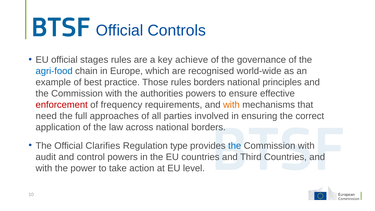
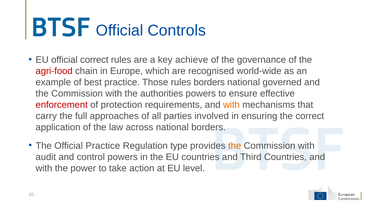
official stages: stages -> correct (94, 60)
agri-food colour: blue -> red (54, 71)
principles: principles -> governed (282, 82)
frequency: frequency -> protection (122, 105)
need: need -> carry (46, 116)
Official Clarifies: Clarifies -> Practice (103, 146)
the colour: blue -> orange (235, 146)
